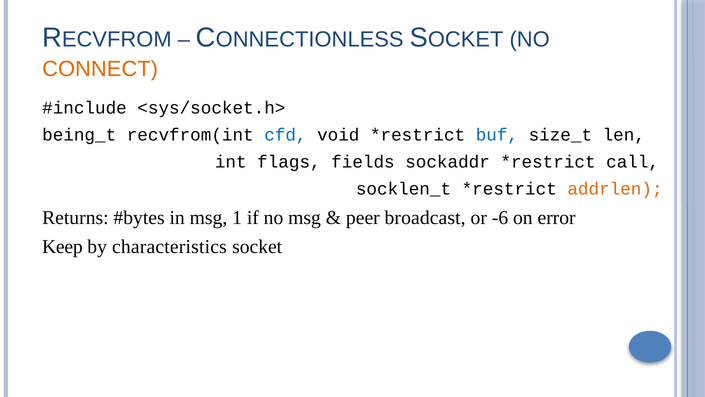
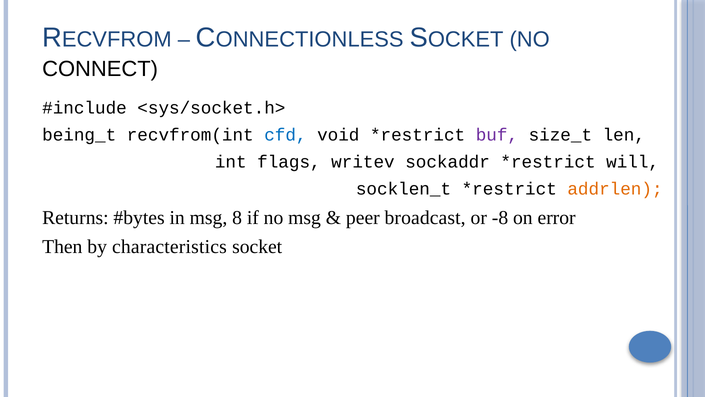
CONNECT colour: orange -> black (100, 69)
buf colour: blue -> purple (497, 135)
fields: fields -> writev (363, 162)
call: call -> will (633, 162)
1: 1 -> 8 (237, 217)
-6: -6 -> -8 (500, 217)
Keep: Keep -> Then (62, 247)
